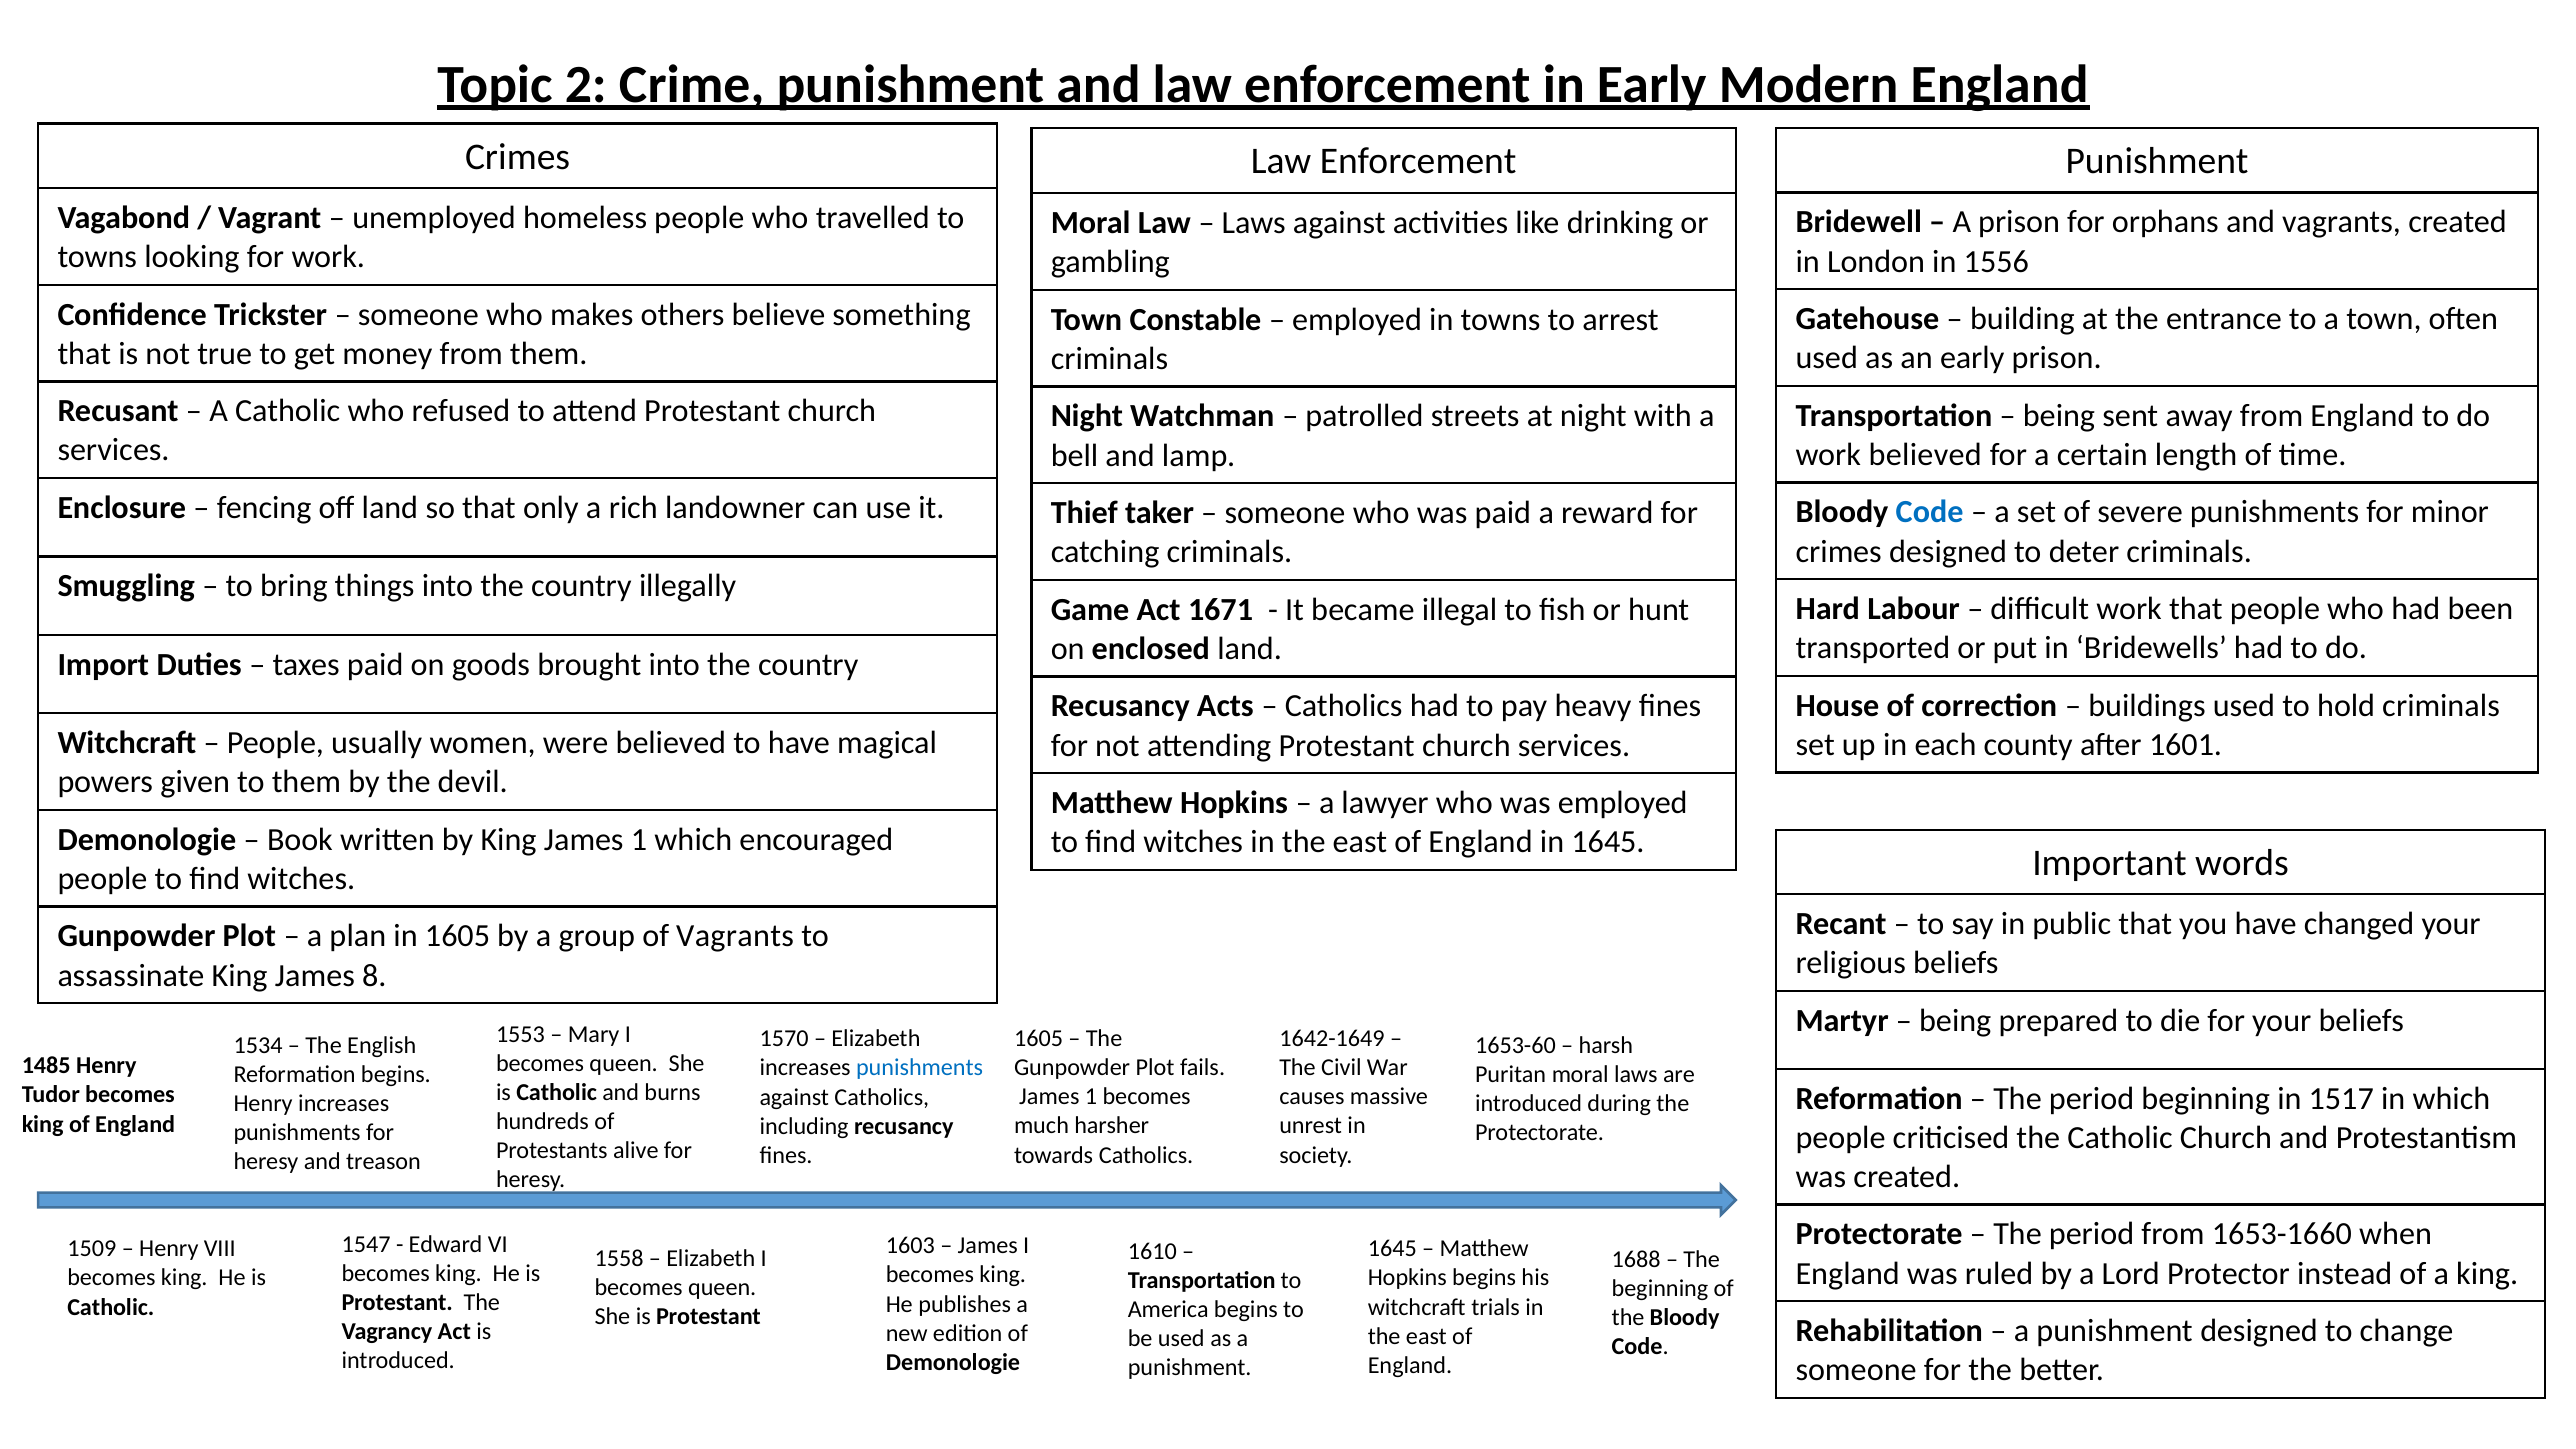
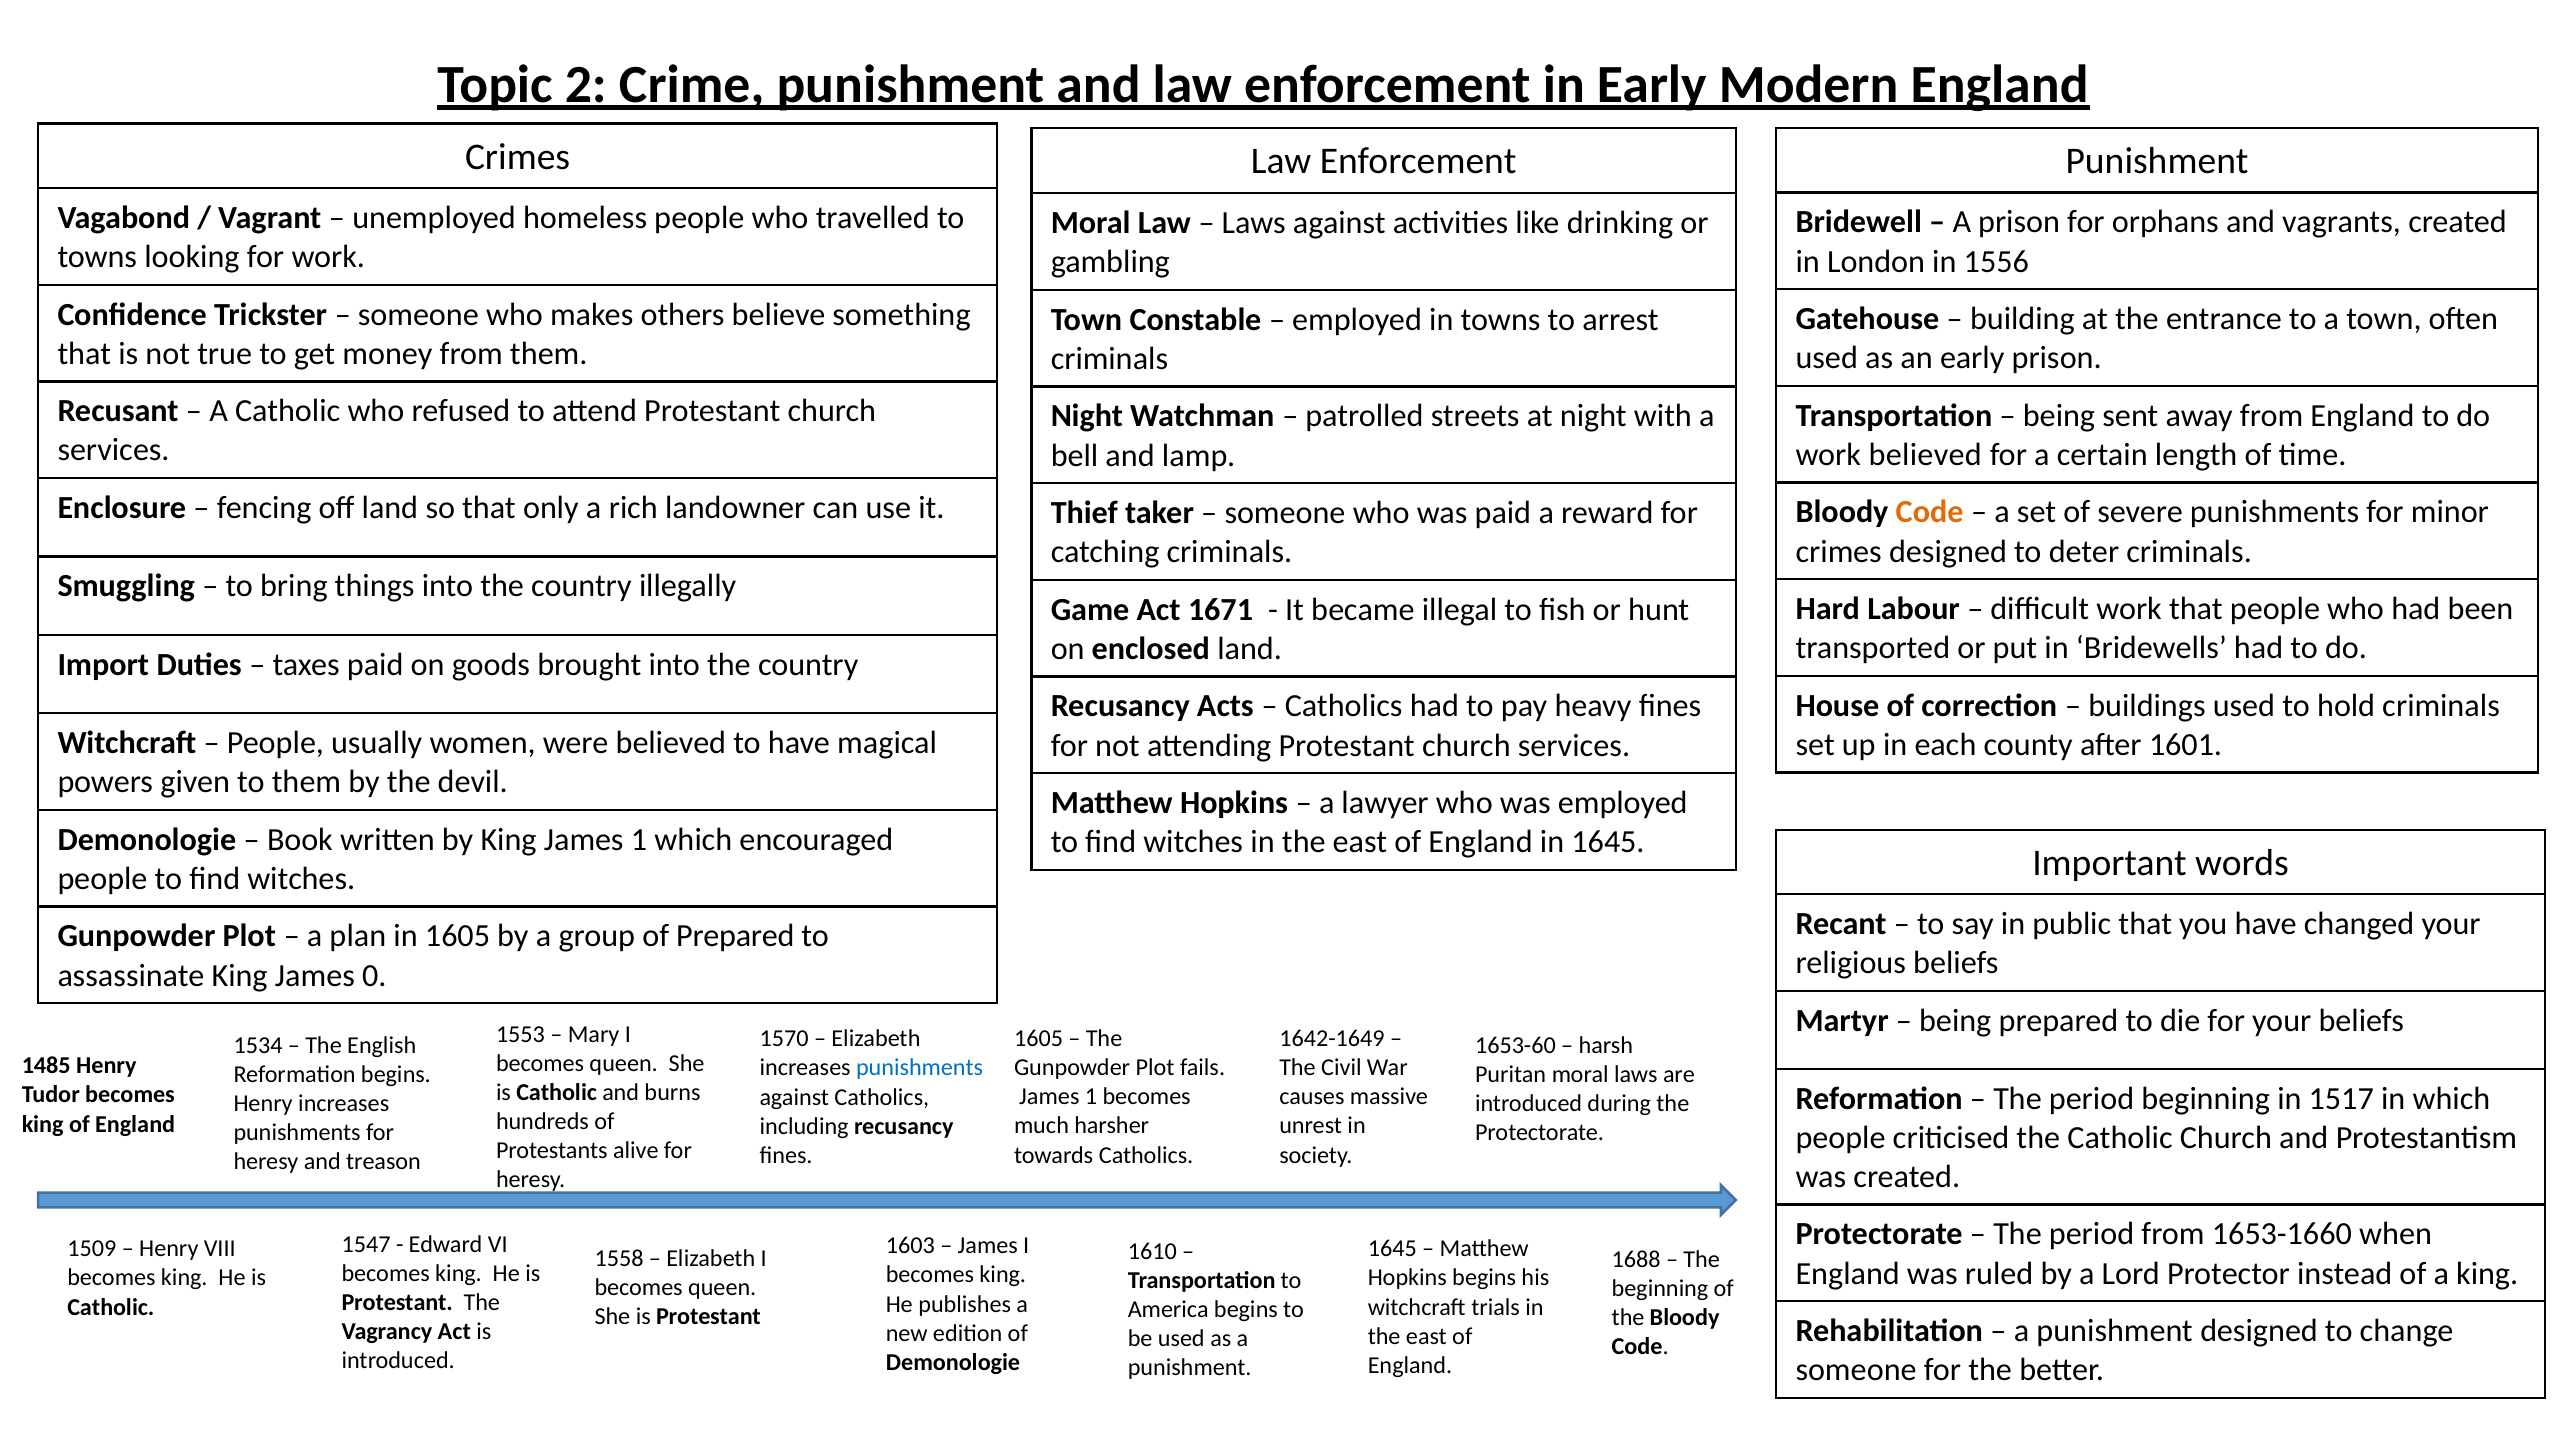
Code colour: blue -> orange (1930, 512)
of Vagrants: Vagrants -> Prepared (735, 936)
8: 8 -> 0 (374, 975)
